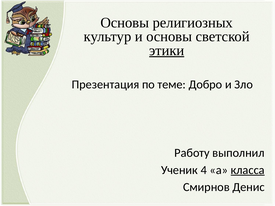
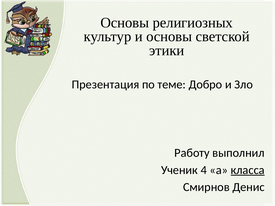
этики underline: present -> none (167, 51)
